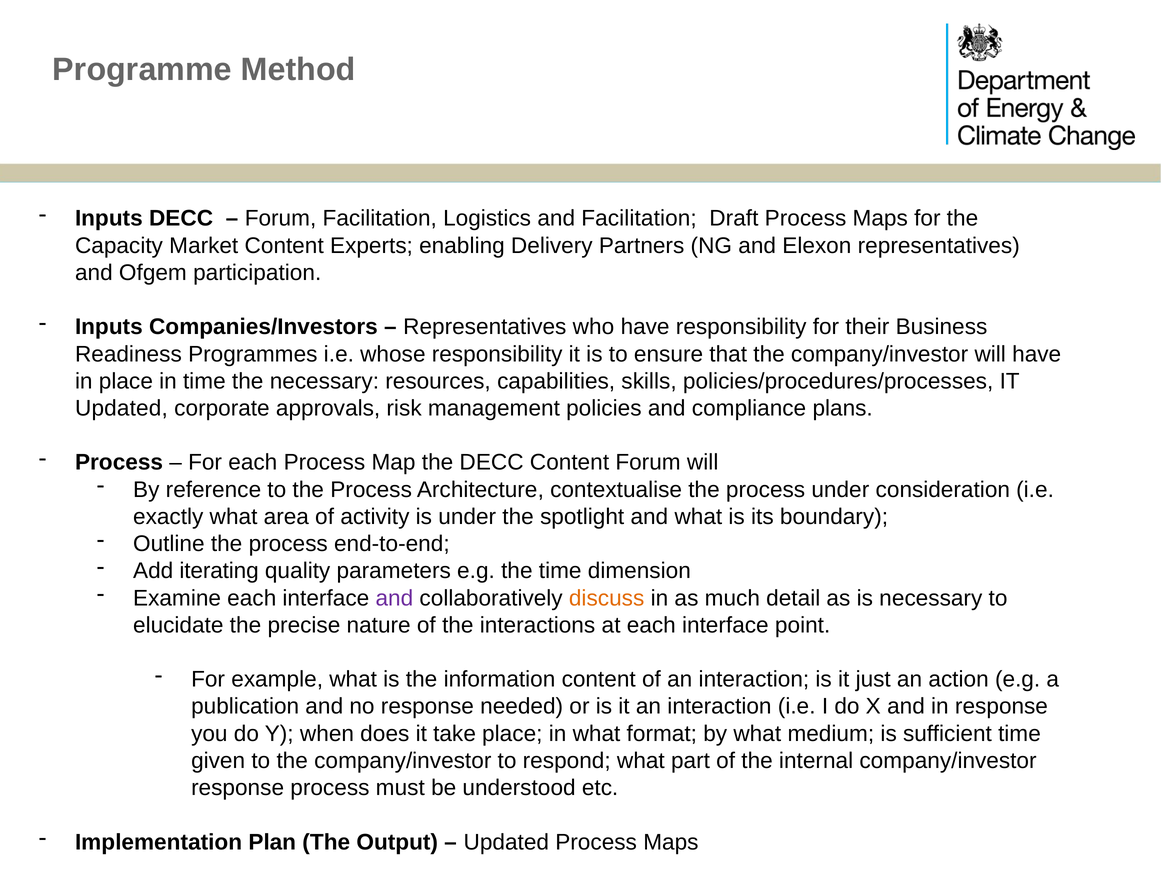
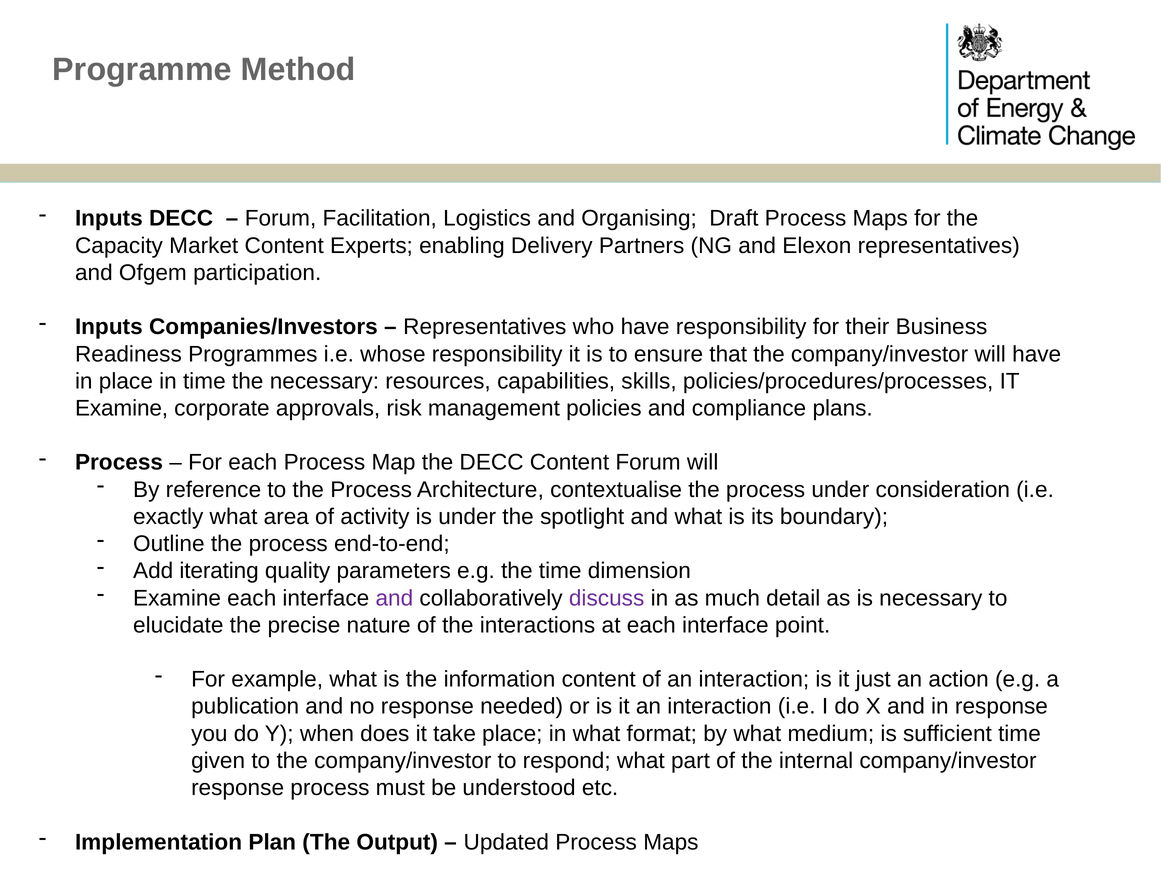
and Facilitation: Facilitation -> Organising (639, 218)
Updated: Updated -> Examine (122, 408)
discuss colour: orange -> purple (607, 598)
